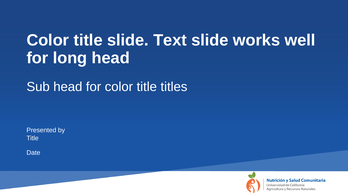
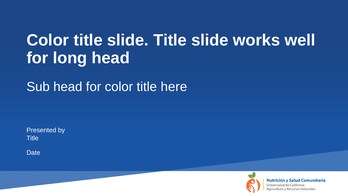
slide Text: Text -> Title (170, 40)
titles: titles -> here (174, 87)
